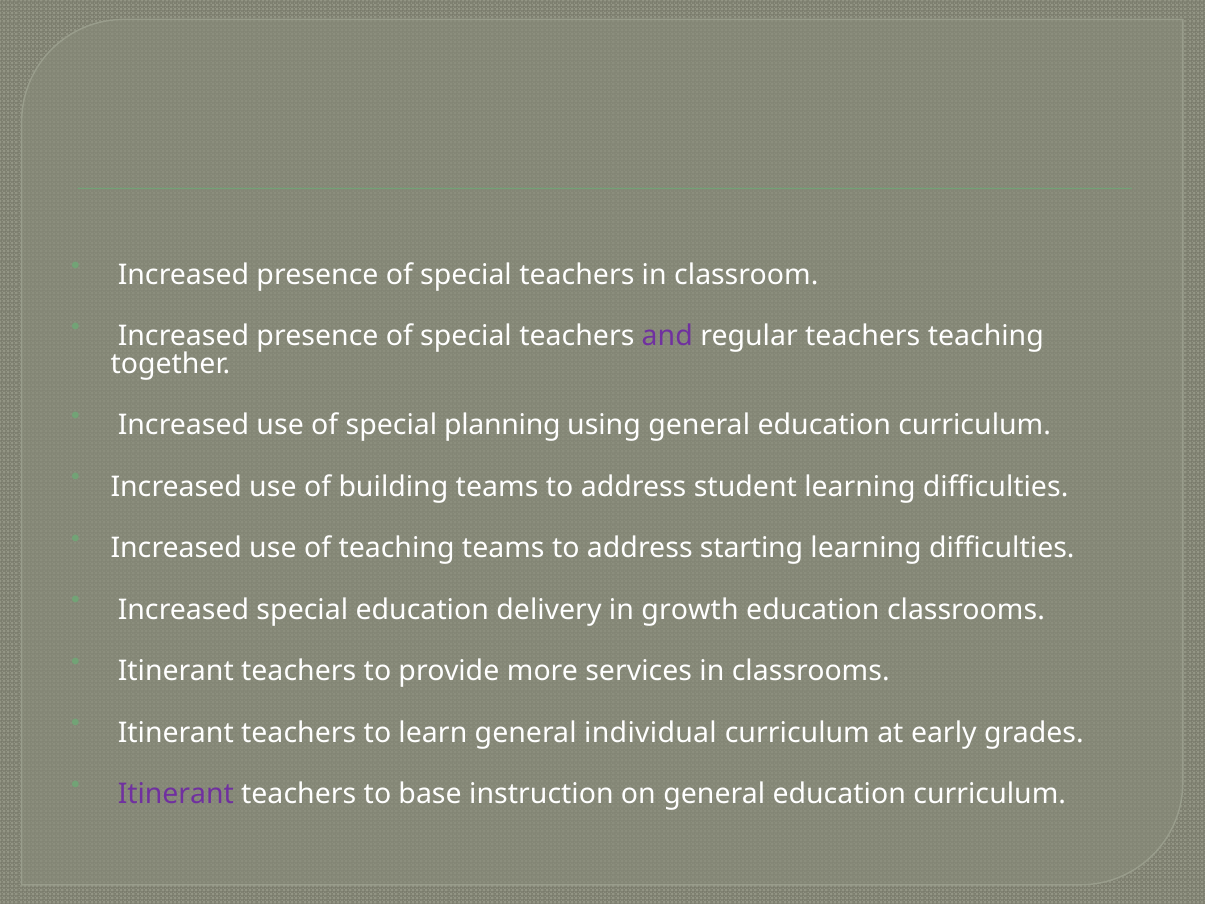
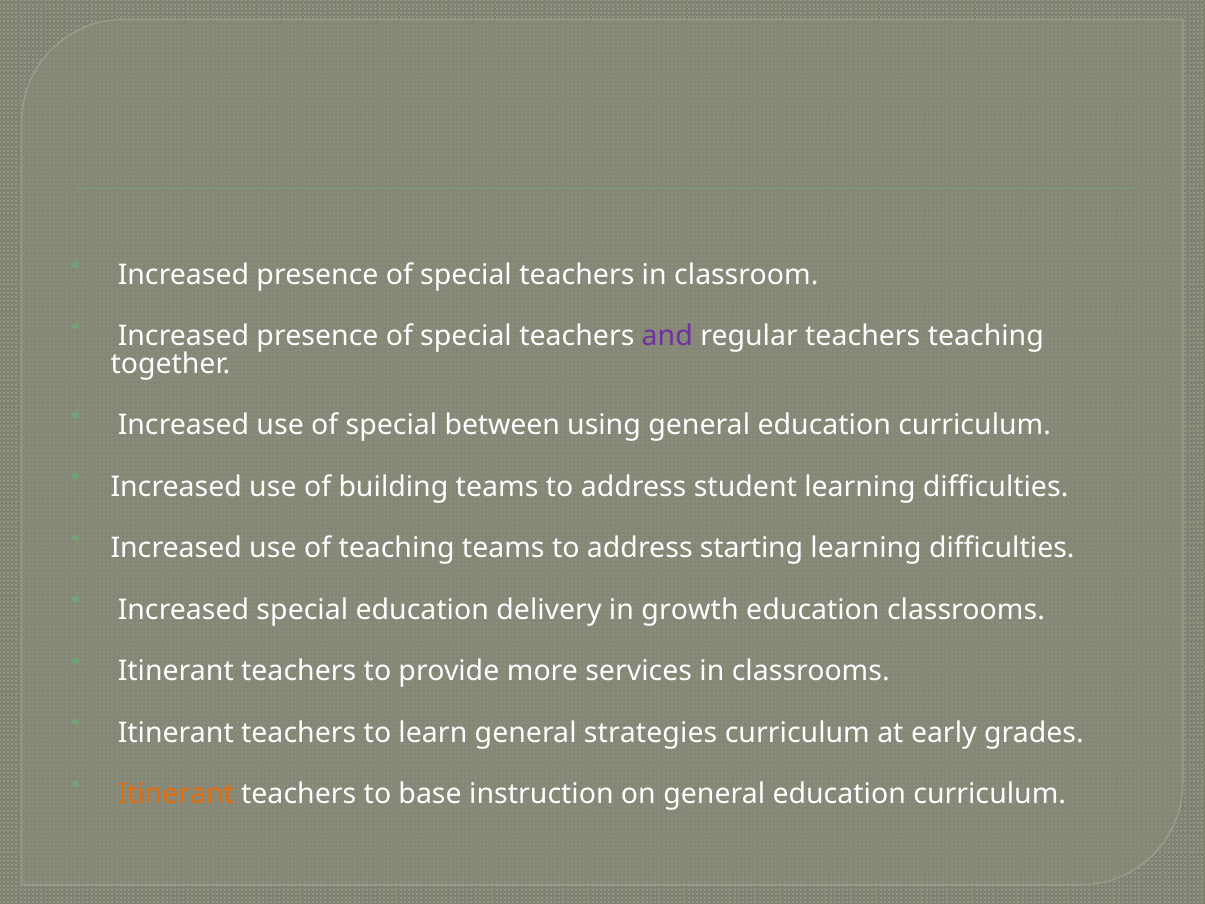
planning: planning -> between (502, 425)
individual: individual -> strategies (651, 733)
Itinerant colour: purple -> orange (176, 794)
